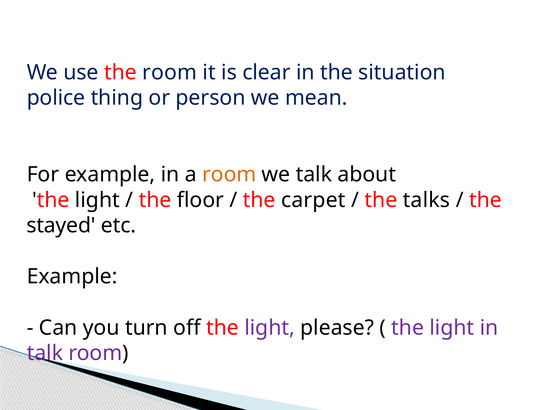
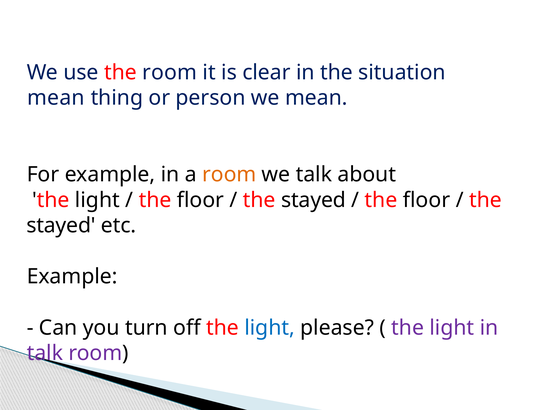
police: police -> mean (56, 98)
carpet: carpet -> stayed (313, 200)
talks: talks -> floor (426, 200)
light colour: purple -> blue (270, 327)
